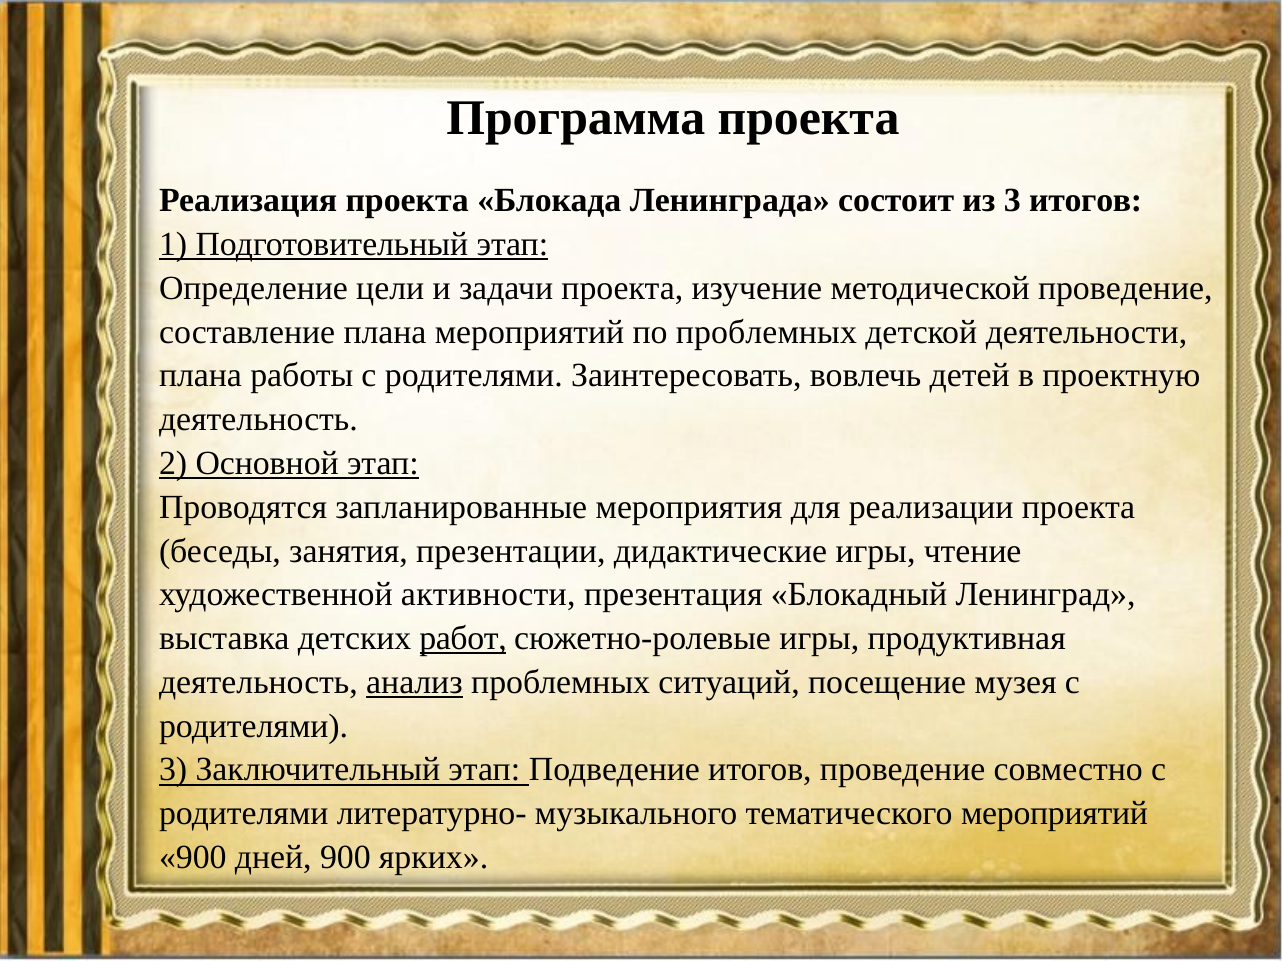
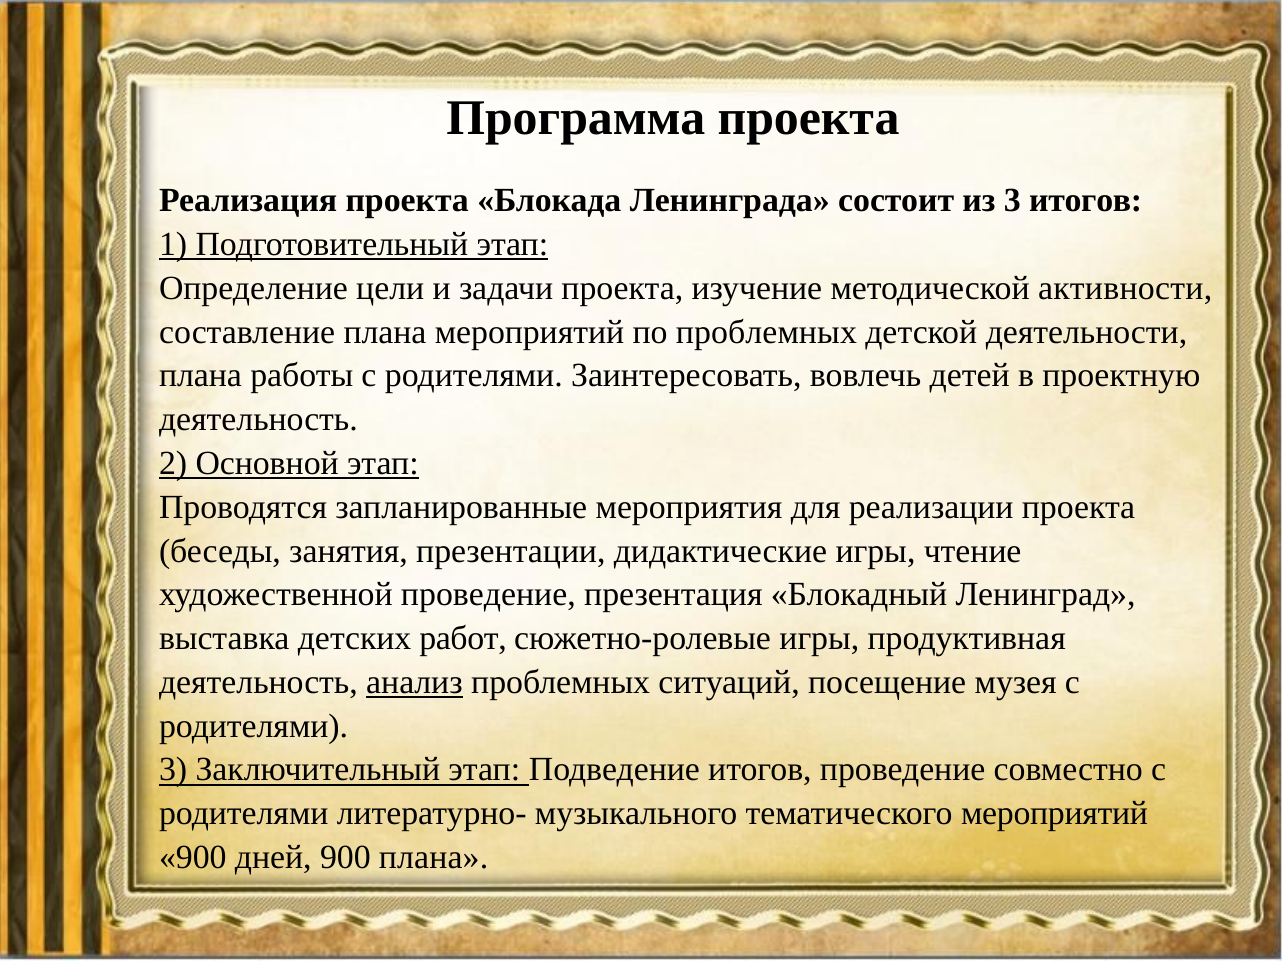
методической проведение: проведение -> активности (1125, 288)
художественной активности: активности -> проведение (488, 595)
работ underline: present -> none (463, 639)
900 ярких: ярких -> плана (434, 858)
